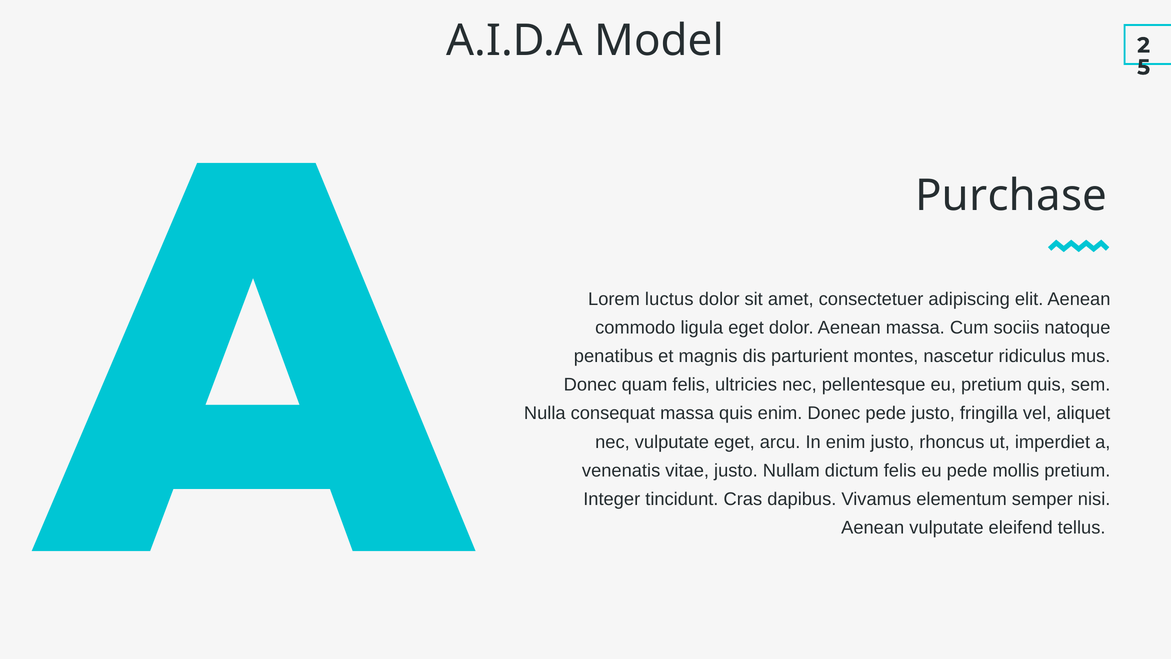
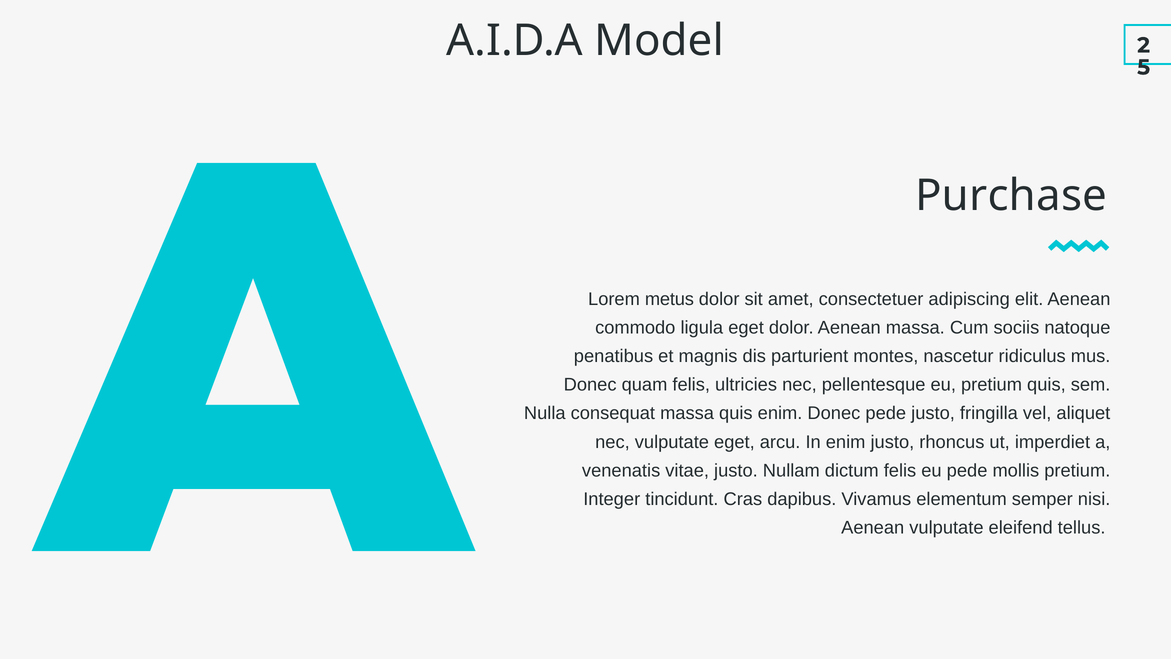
luctus: luctus -> metus (669, 299)
